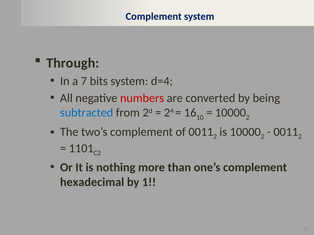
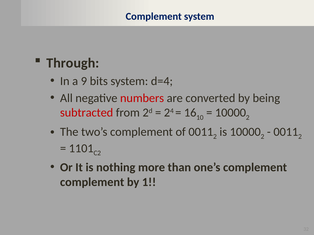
7: 7 -> 9 (84, 81)
subtracted colour: blue -> red (87, 113)
hexadecimal: hexadecimal -> complement (92, 182)
